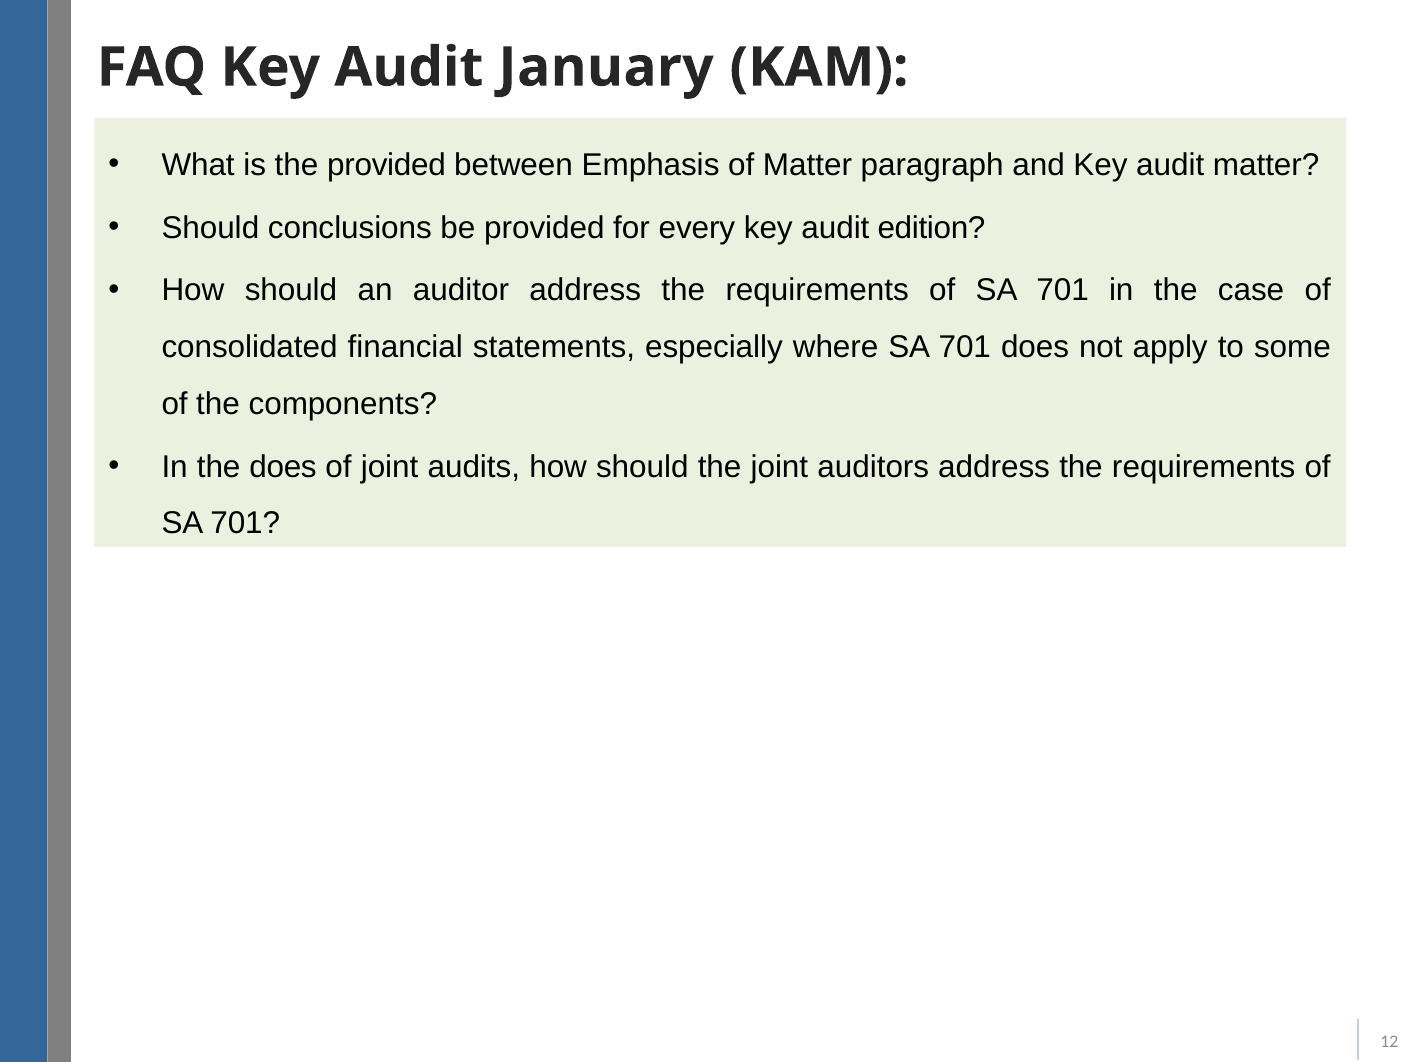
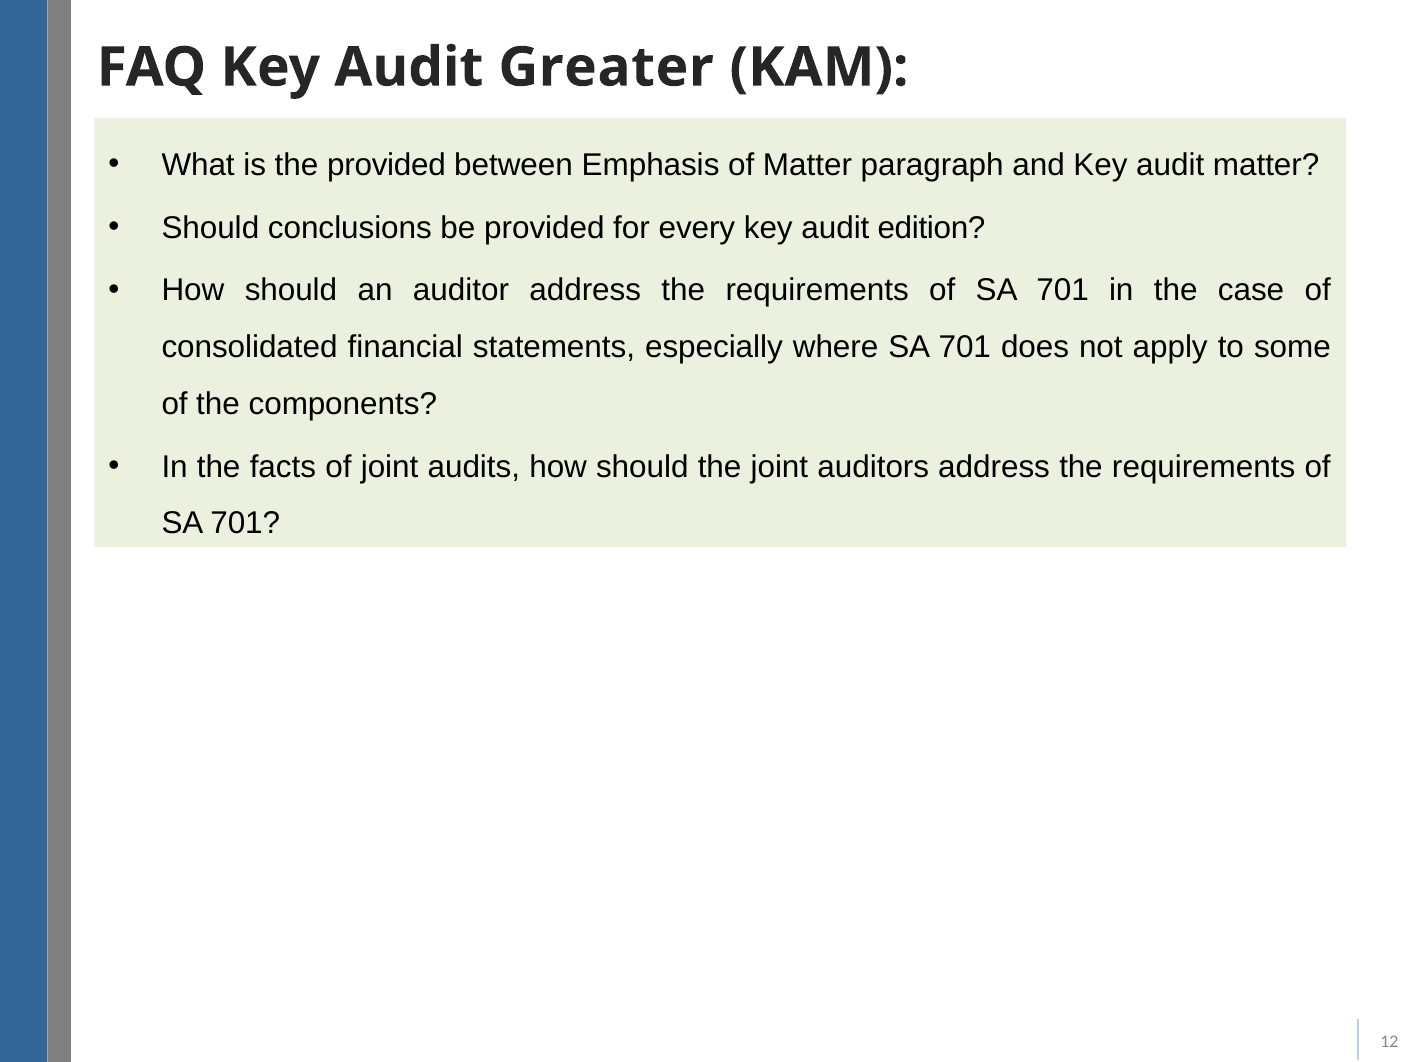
January: January -> Greater (606, 68)
the does: does -> facts (283, 467)
